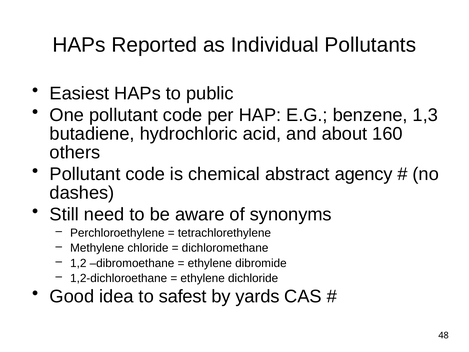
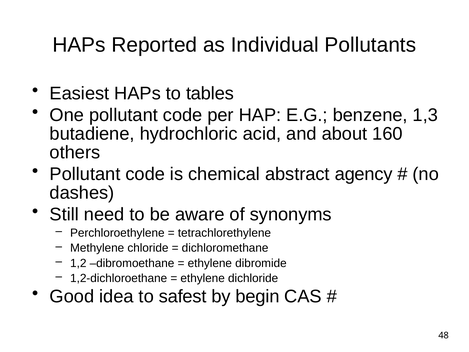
public: public -> tables (210, 93)
yards: yards -> begin (258, 296)
